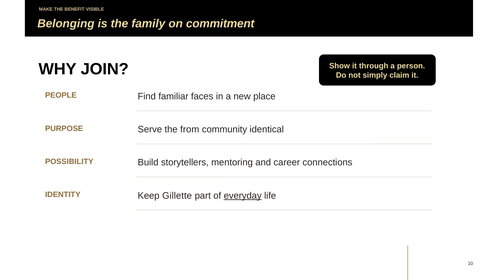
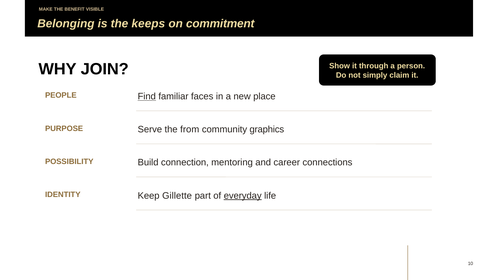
family: family -> keeps (148, 24)
Find underline: none -> present (147, 97)
identical: identical -> graphics (267, 130)
storytellers: storytellers -> connection (185, 163)
